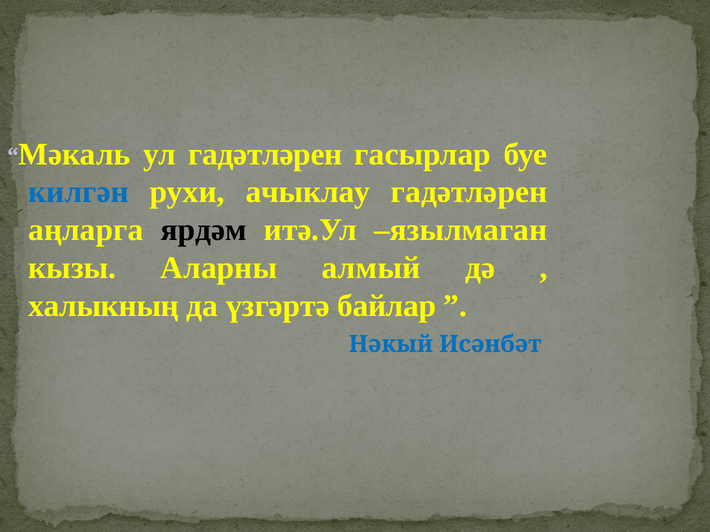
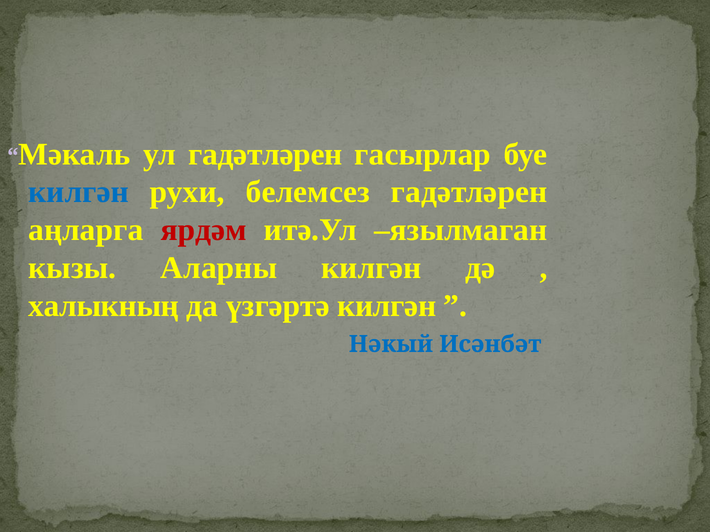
ачыклау: ачыклау -> белемсез (308, 192)
ярдәм colour: black -> red (204, 230)
Аларны алмый: алмый -> килгән (371, 268)
үзгәртә байлар: байлар -> килгән (387, 306)
